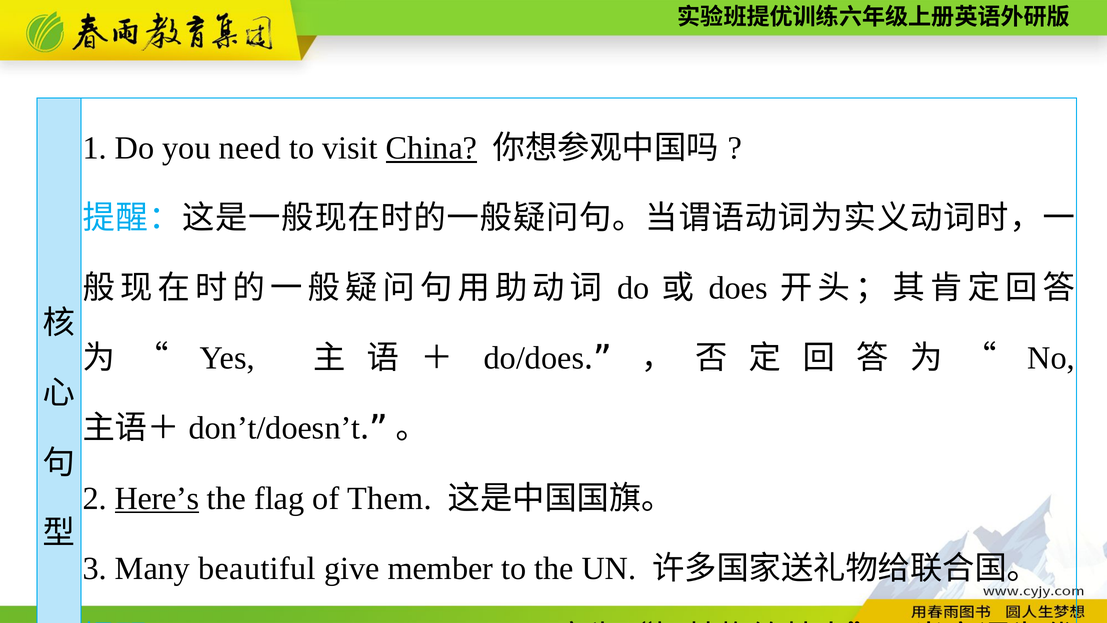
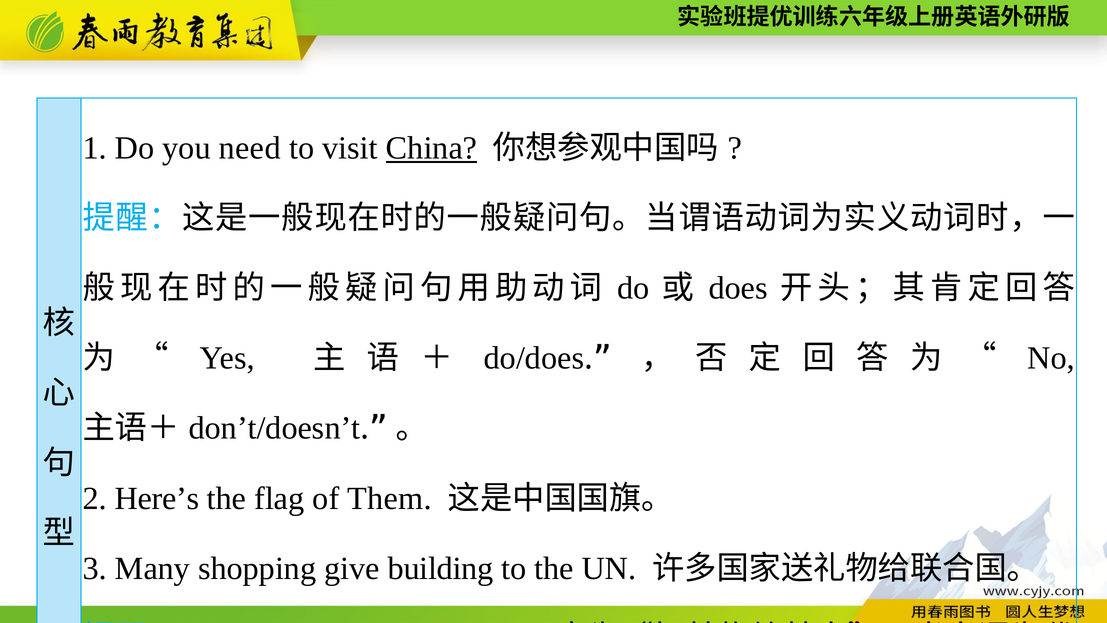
Here’s underline: present -> none (157, 498)
beautiful: beautiful -> shopping (257, 568)
member: member -> building (441, 568)
